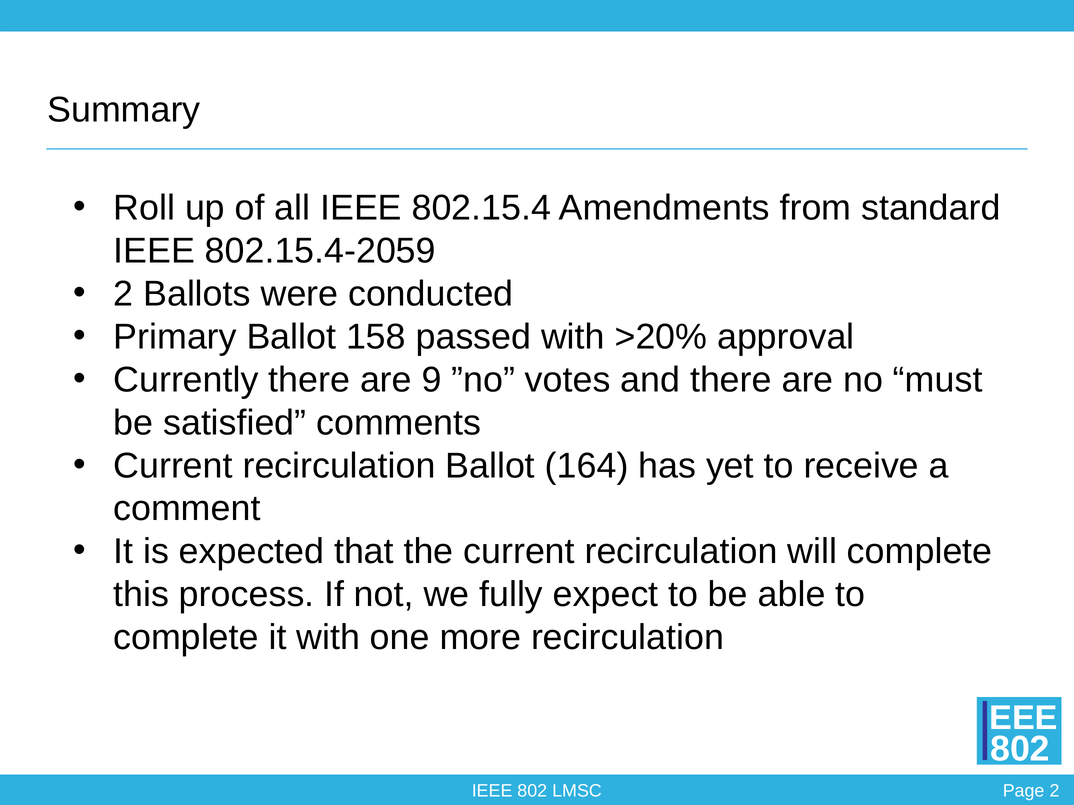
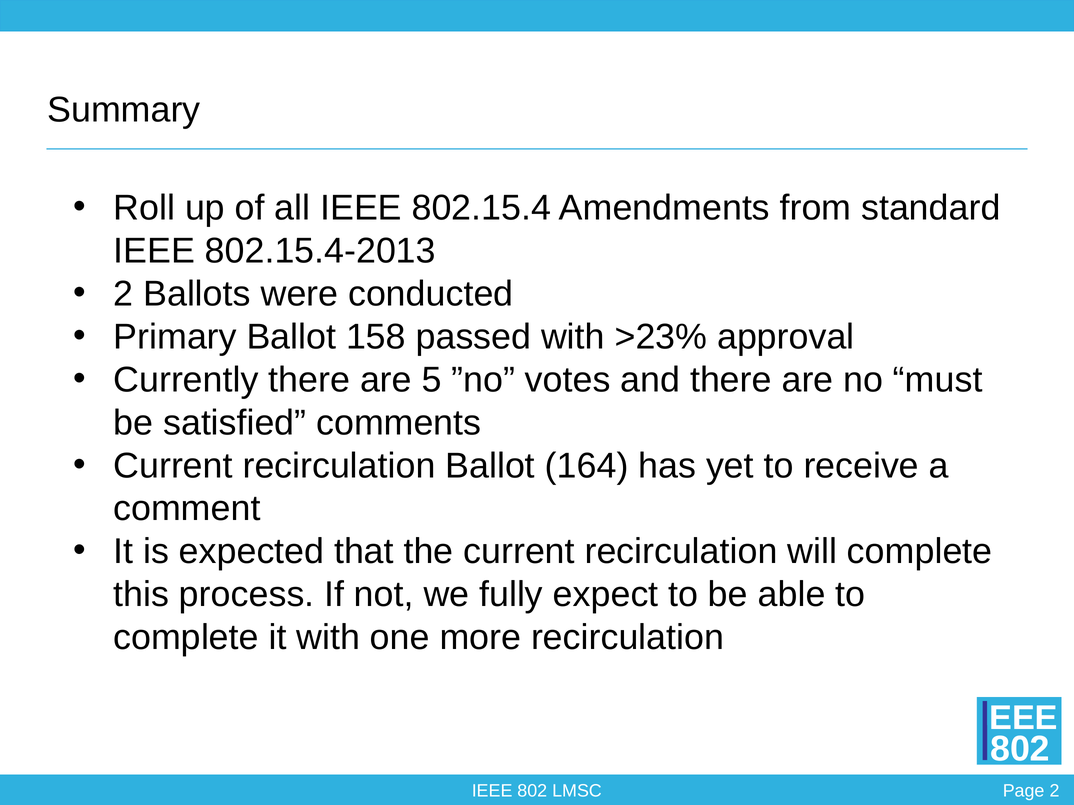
802.15.4-2059: 802.15.4-2059 -> 802.15.4-2013 (320, 251)
>20%: >20% -> >23% (661, 337)
9: 9 -> 5 (432, 380)
